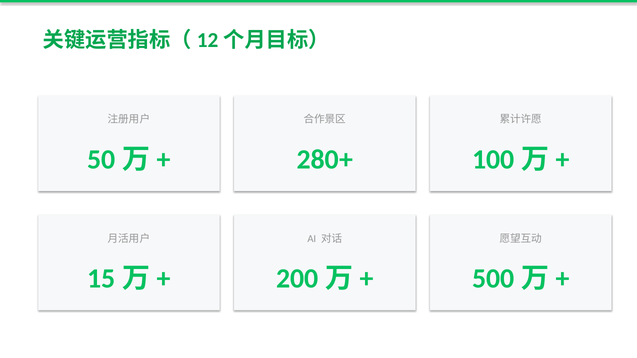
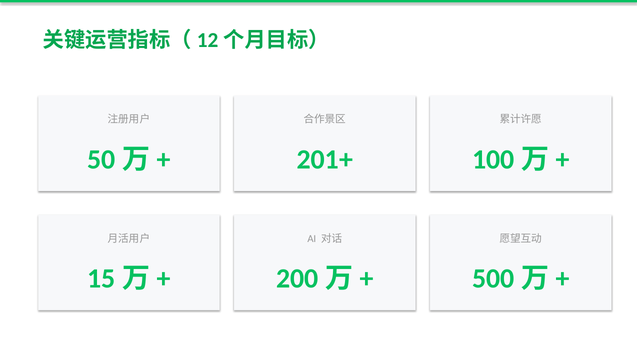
280+: 280+ -> 201+ (325, 160)
